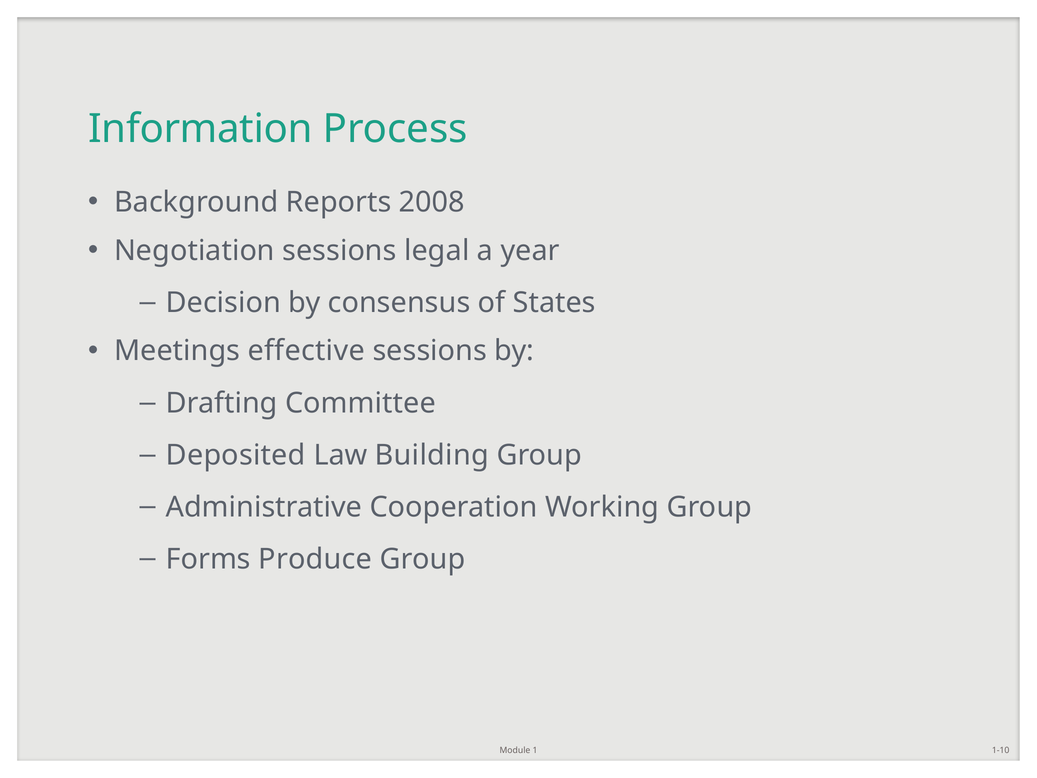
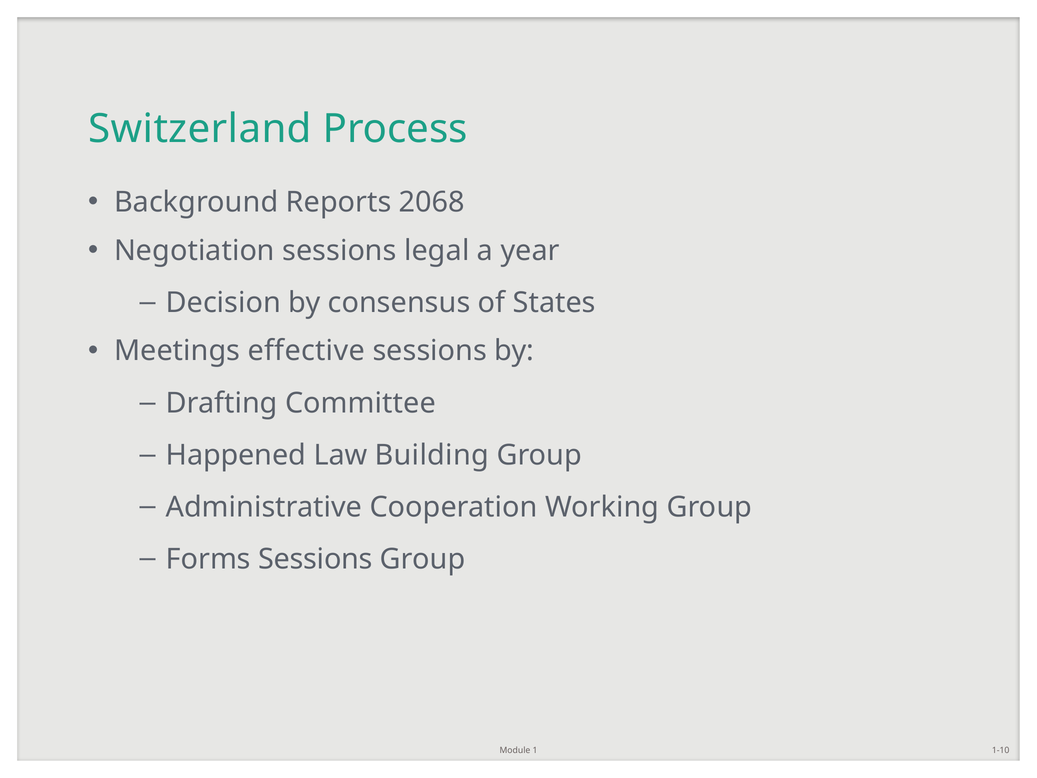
Information: Information -> Switzerland (200, 129)
2008: 2008 -> 2068 (432, 202)
Deposited: Deposited -> Happened (236, 455)
Forms Produce: Produce -> Sessions (315, 559)
